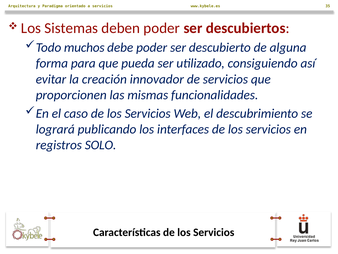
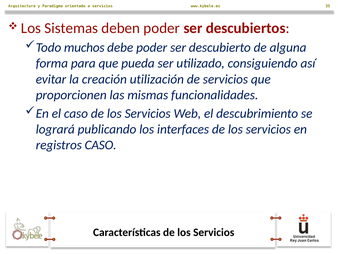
innovador: innovador -> utilización (157, 79)
registros SOLO: SOLO -> CASO (101, 145)
